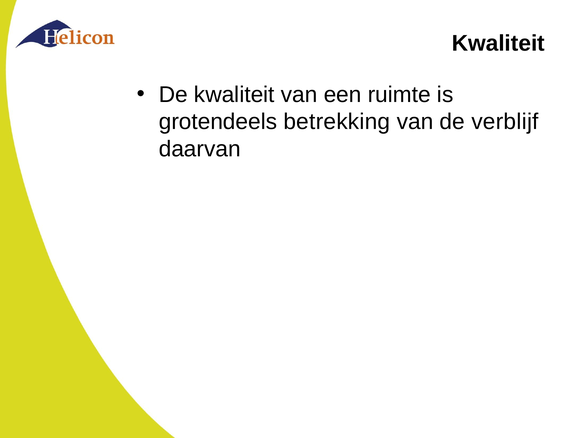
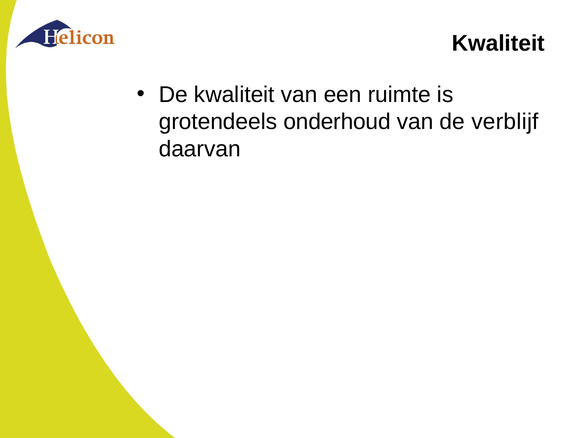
betrekking: betrekking -> onderhoud (337, 122)
